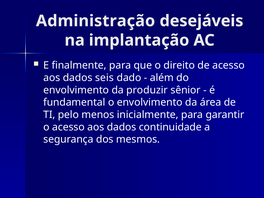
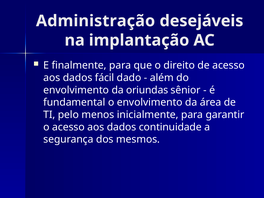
seis: seis -> fácil (105, 78)
produzir: produzir -> oriundas (147, 90)
